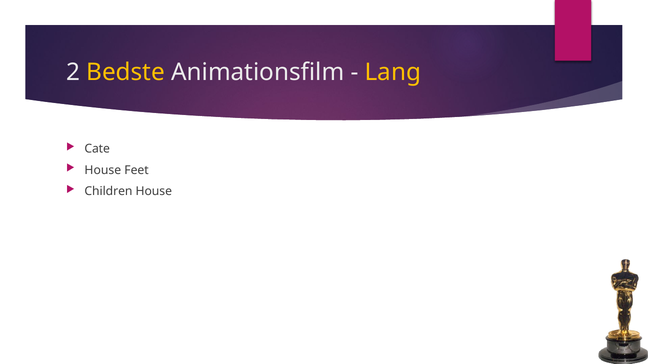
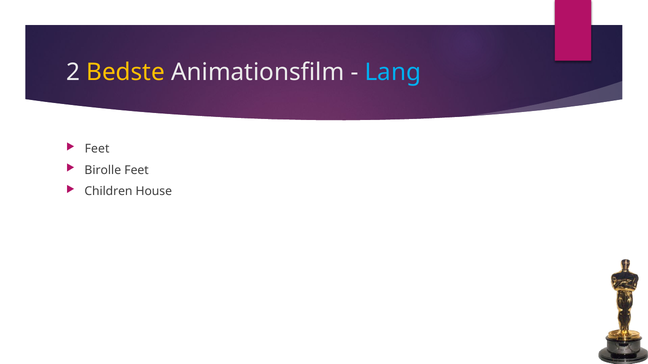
Lang colour: yellow -> light blue (393, 72)
Cate: Cate -> Feet (97, 149)
House: House -> Birolle (103, 170)
